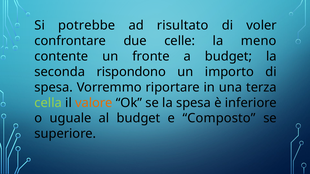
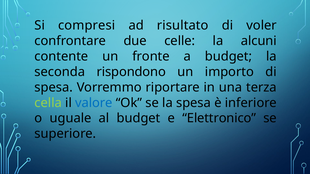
potrebbe: potrebbe -> compresi (87, 26)
meno: meno -> alcuni (259, 41)
valore colour: orange -> blue (94, 103)
Composto: Composto -> Elettronico (219, 118)
